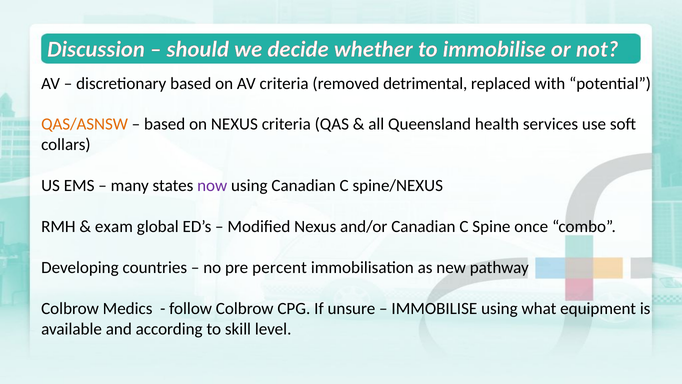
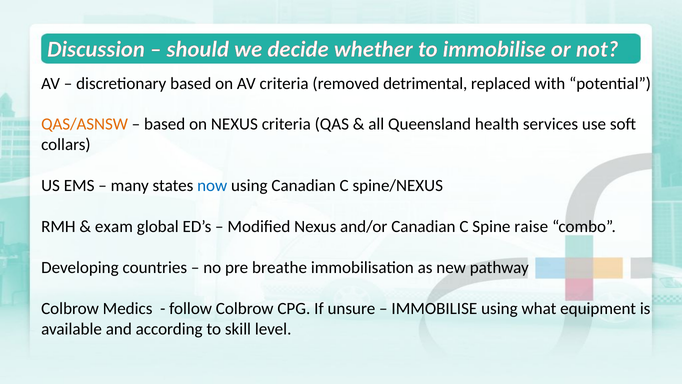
now colour: purple -> blue (212, 186)
once: once -> raise (531, 227)
percent: percent -> breathe (280, 267)
